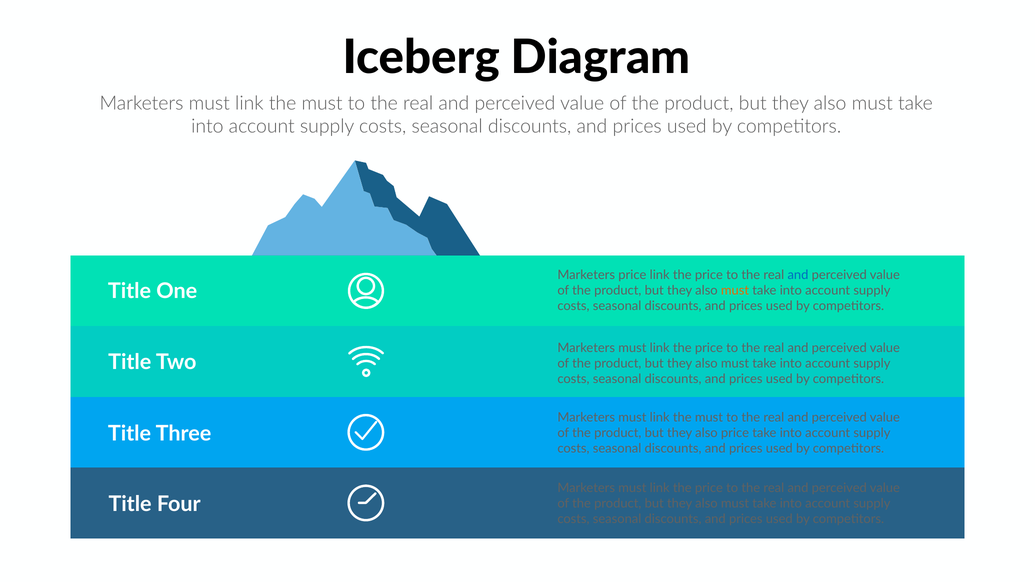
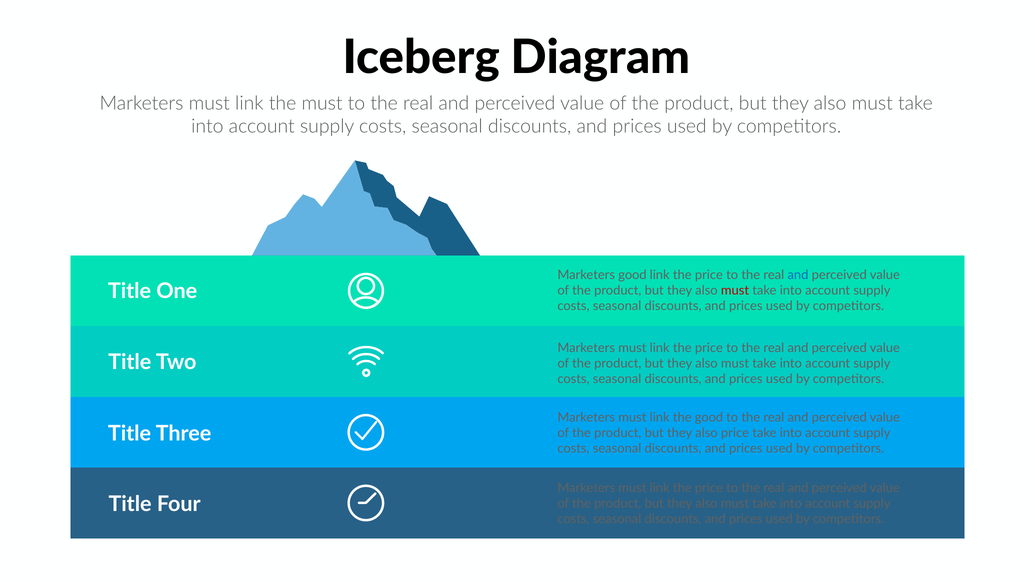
Marketers price: price -> good (632, 275)
must colour: orange -> red (735, 290)
must: must -> good (709, 418)
